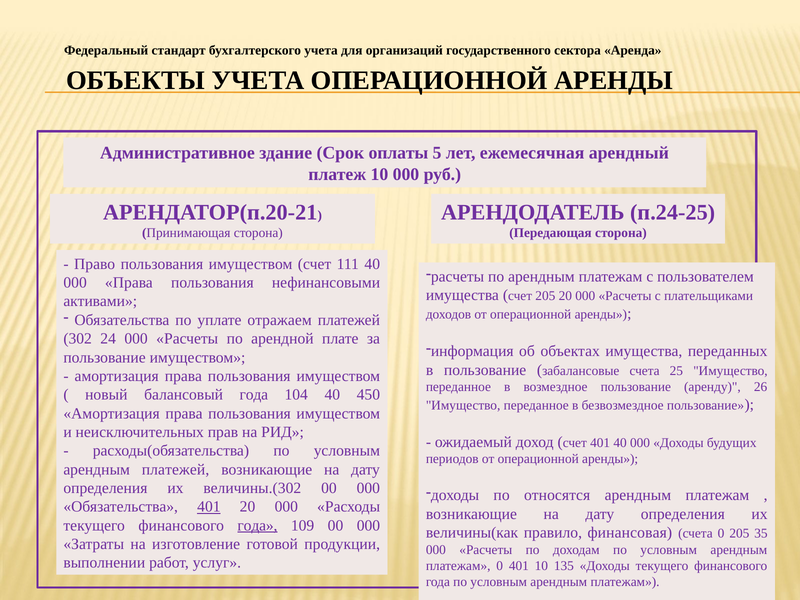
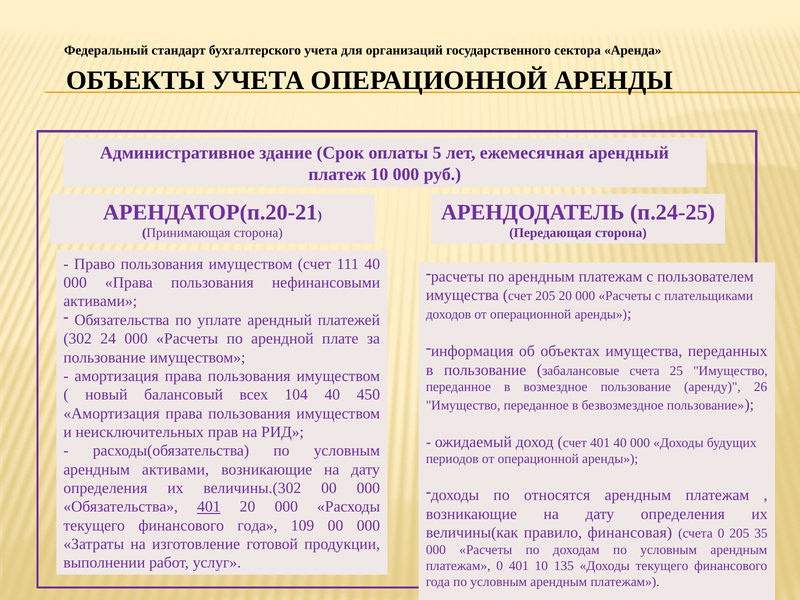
уплате отражаем: отражаем -> арендный (280, 320)
балансовый года: года -> всех (254, 395)
арендным платежей: платежей -> активами (176, 469)
года underline: present -> none (257, 525)
